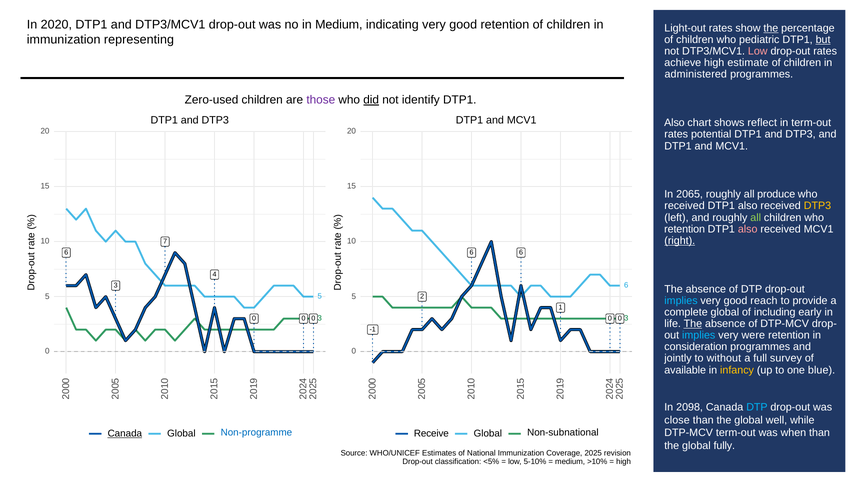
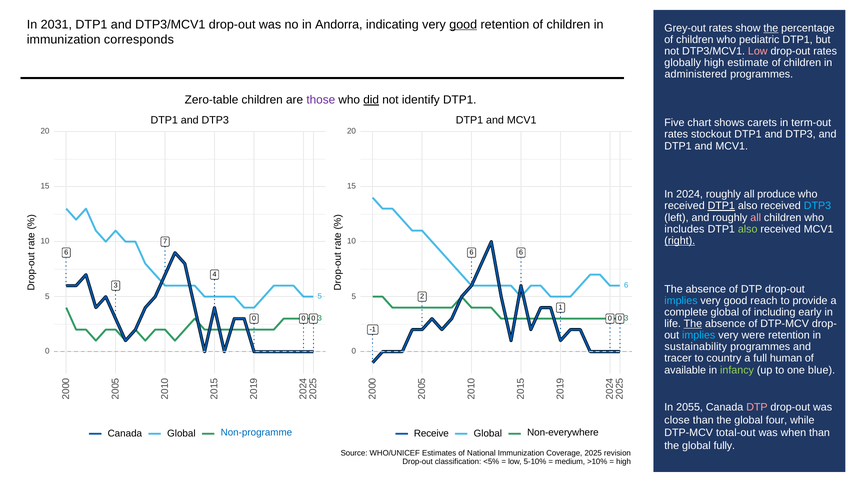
2020: 2020 -> 2031 (56, 24)
in Medium: Medium -> Andorra (339, 24)
good underline: none -> present (463, 24)
Light-out: Light-out -> Grey-out (685, 28)
representing: representing -> corresponds (139, 39)
but underline: present -> none (823, 40)
achieve: achieve -> globally (683, 63)
Zero-used: Zero-used -> Zero-table (212, 100)
Also: Also -> Five (674, 123)
reflect: reflect -> carets (762, 123)
potential: potential -> stockout (711, 134)
2065: 2065 -> 2024 (690, 194)
DTP1 underline: none -> present (721, 206)
DTP3 colour: yellow -> light blue (817, 206)
all colour: light green -> pink (756, 217)
retention: retention -> includes (684, 229)
also colour: pink -> light green (748, 229)
consideration: consideration -> sustainability (696, 347)
jointly: jointly -> tracer (678, 358)
without: without -> country (724, 358)
survey: survey -> human (786, 358)
infancy colour: yellow -> light green (737, 370)
2098: 2098 -> 2055 (690, 407)
DTP colour: light blue -> pink (757, 407)
well: well -> four (776, 420)
DTP-MCV term-out: term-out -> total-out (736, 432)
Canada underline: present -> none (125, 433)
Non-subnational: Non-subnational -> Non-everywhere (563, 432)
